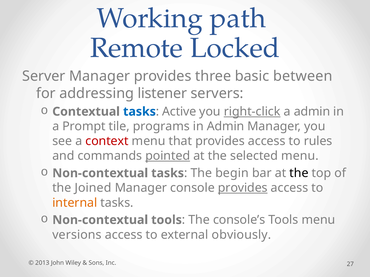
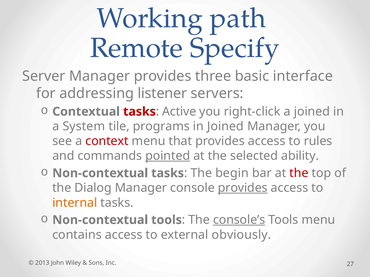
Locked: Locked -> Specify (235, 48)
between: between -> interface (303, 76)
tasks colour: blue -> red (139, 112)
right-click underline: present -> none (252, 112)
a admin: admin -> joined (312, 112)
Prompt: Prompt -> System (84, 127)
in Admin: Admin -> Joined (225, 127)
selected menu: menu -> ability (300, 156)
the colour: black -> red (299, 173)
Joined: Joined -> Dialog (93, 188)
console’s underline: none -> present (239, 220)
versions: versions -> contains (77, 235)
